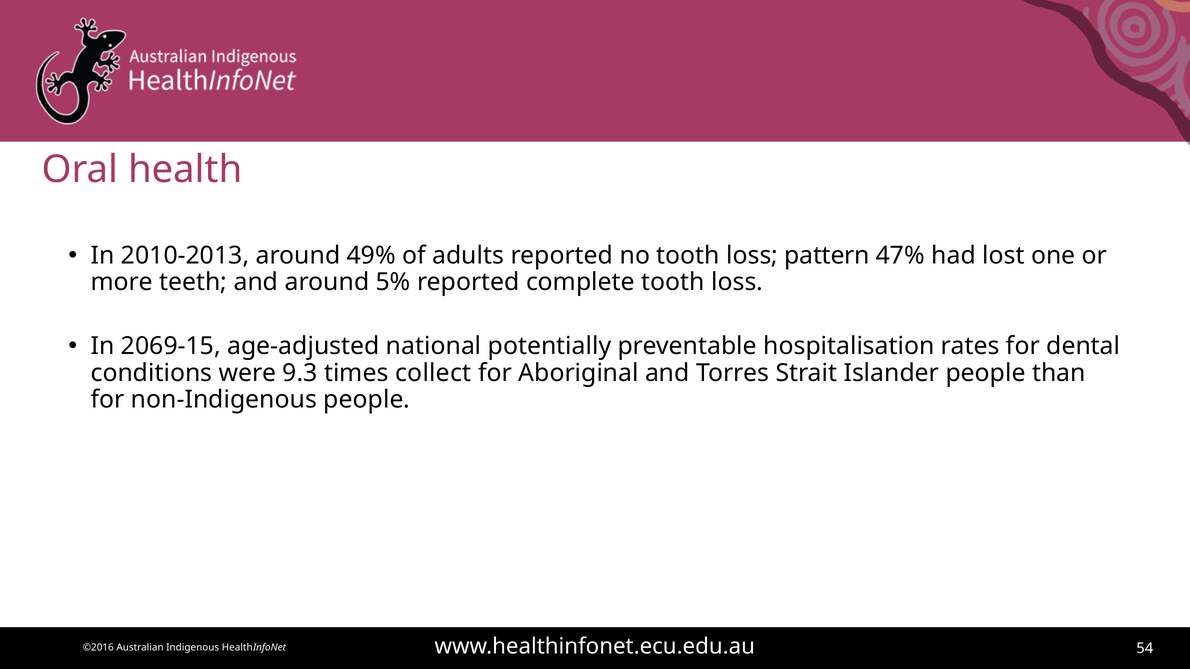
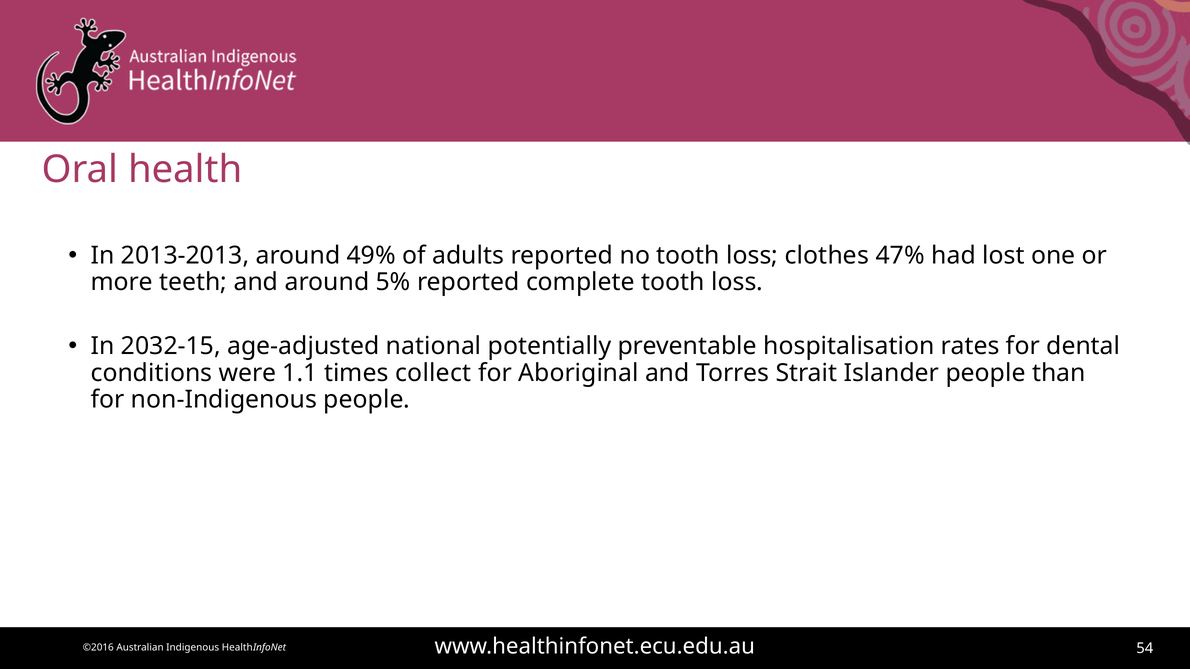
2010-2013: 2010-2013 -> 2013-2013 (185, 256)
pattern: pattern -> clothes (827, 256)
2069-15: 2069-15 -> 2032-15 (171, 346)
9.3: 9.3 -> 1.1 (300, 373)
